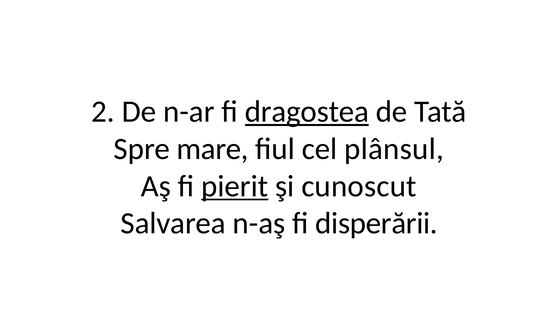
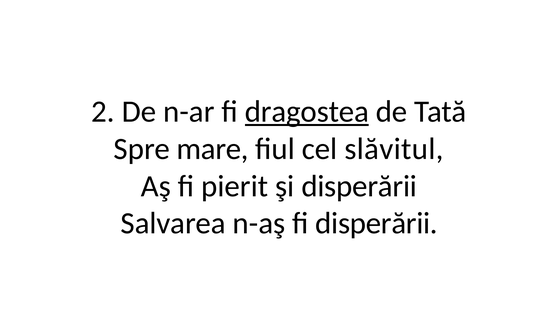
plânsul: plânsul -> slăvitul (394, 149)
pierit underline: present -> none (235, 186)
şi cunoscut: cunoscut -> disperării (359, 186)
